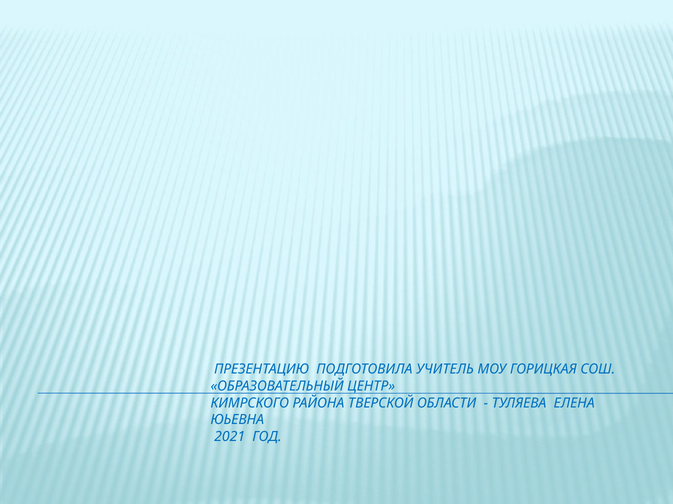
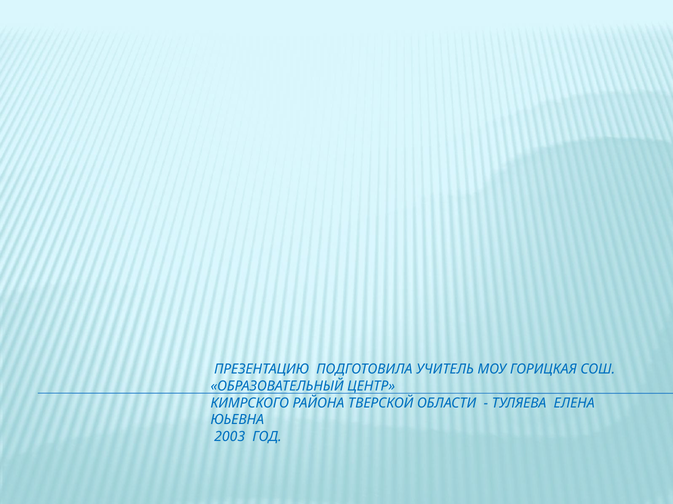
2021: 2021 -> 2003 (230, 437)
